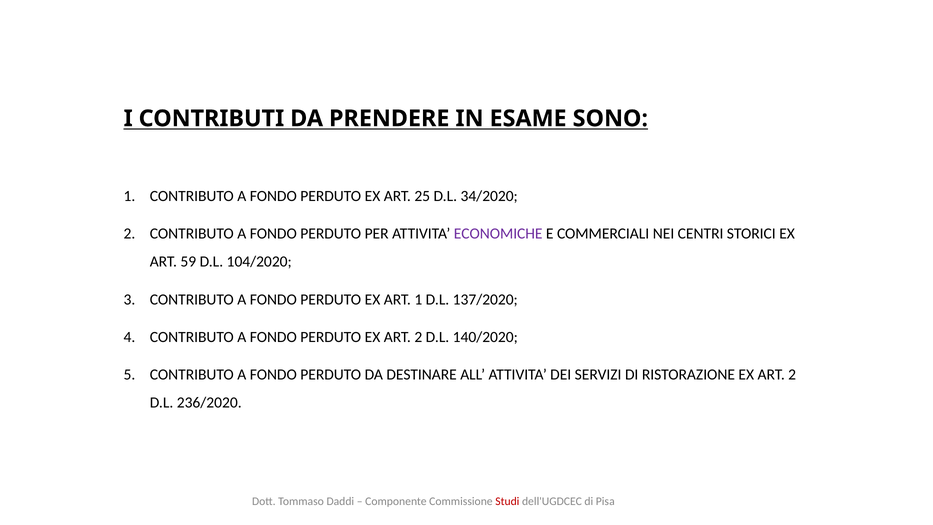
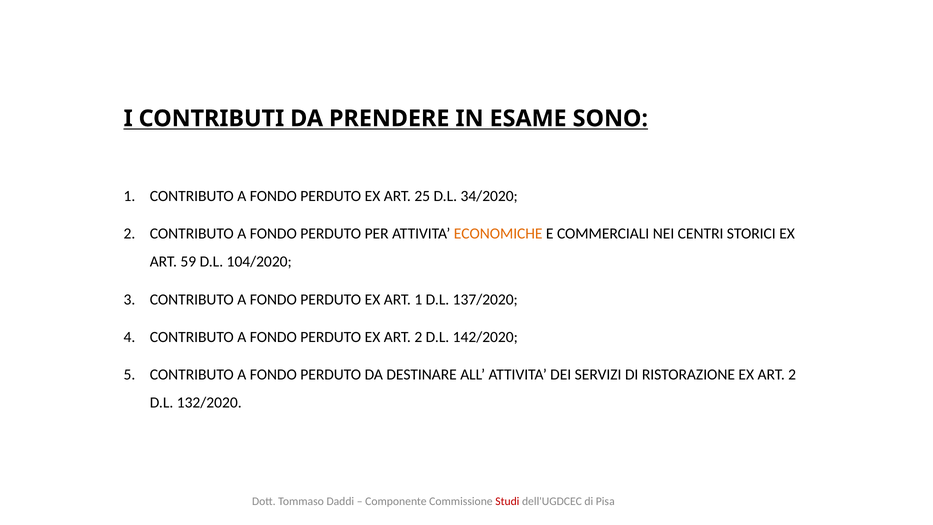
ECONOMICHE colour: purple -> orange (498, 234)
140/2020: 140/2020 -> 142/2020 (485, 337)
236/2020: 236/2020 -> 132/2020 (209, 403)
